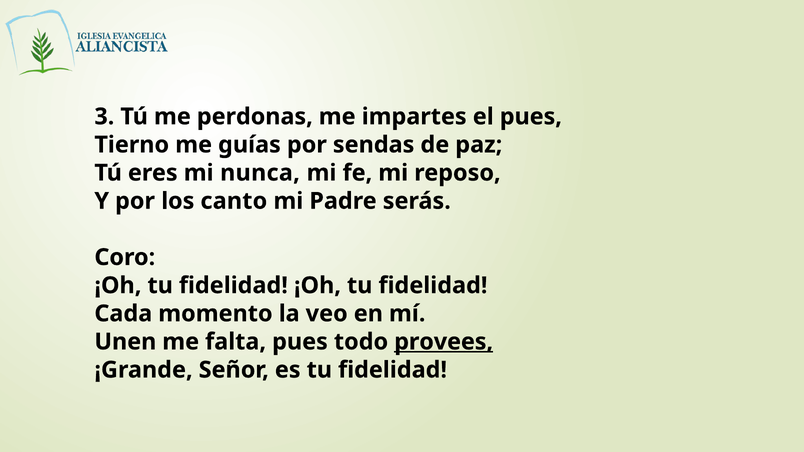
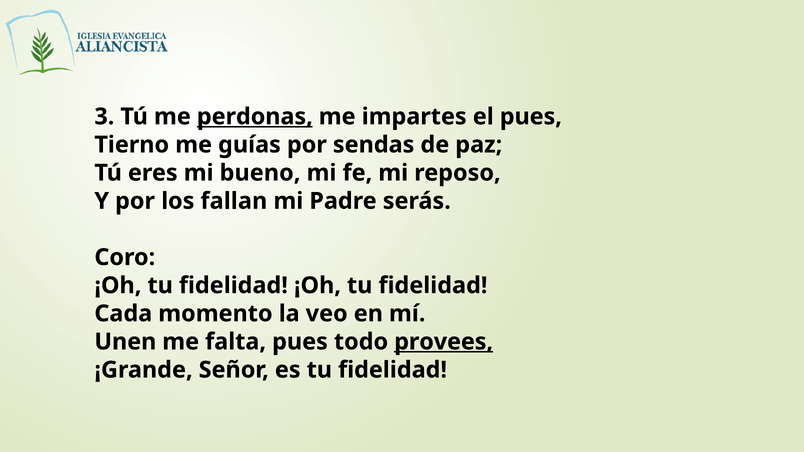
perdonas underline: none -> present (255, 117)
nunca: nunca -> bueno (260, 173)
canto: canto -> fallan (234, 201)
